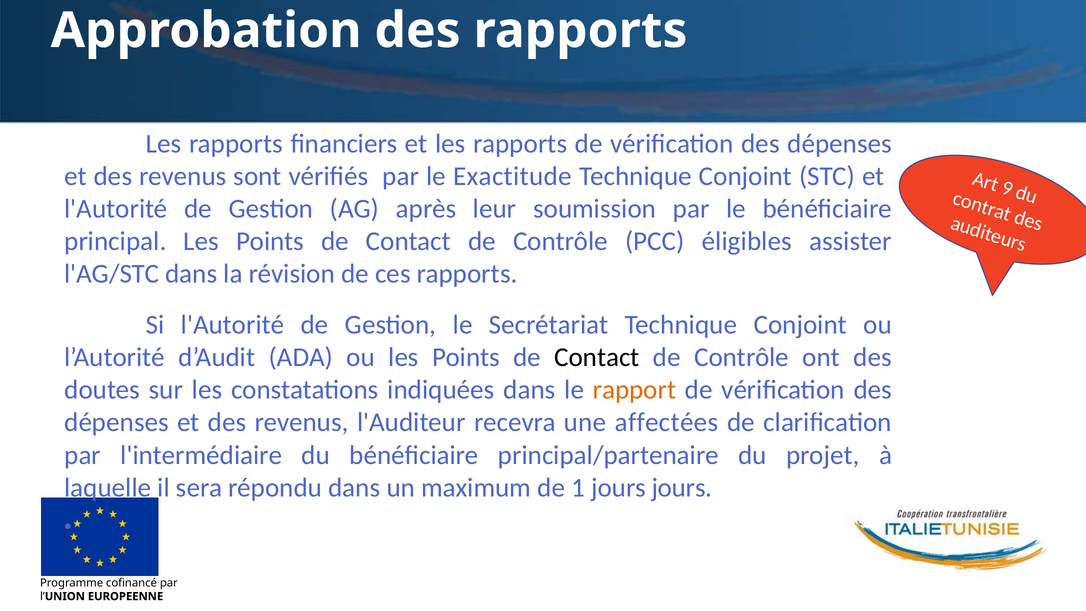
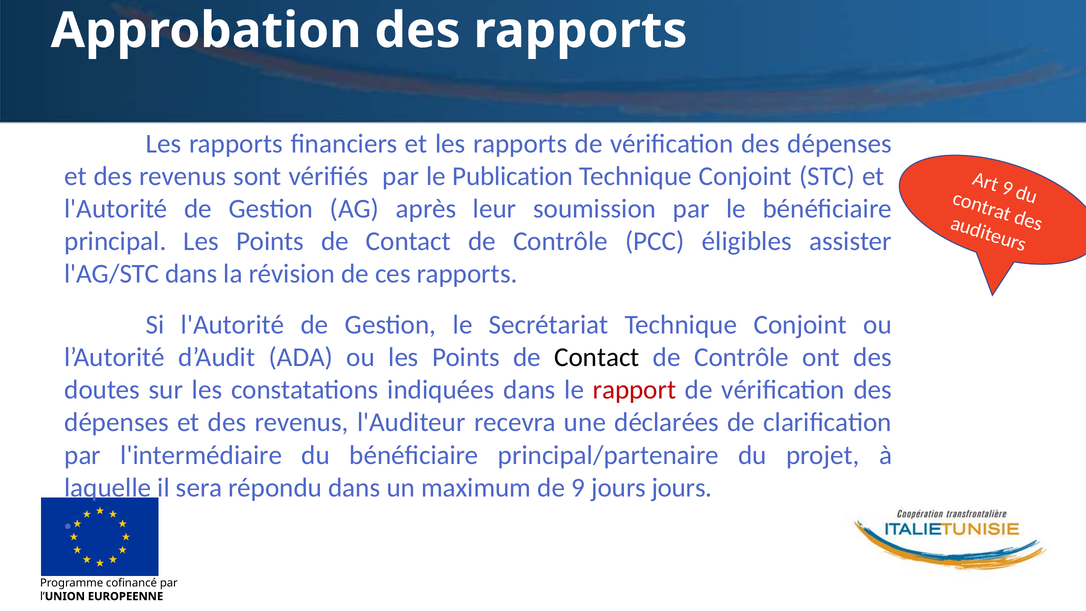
Exactitude: Exactitude -> Publication (513, 176)
rapport colour: orange -> red (634, 390)
affectées: affectées -> déclarées (667, 422)
de 1: 1 -> 9 (578, 488)
